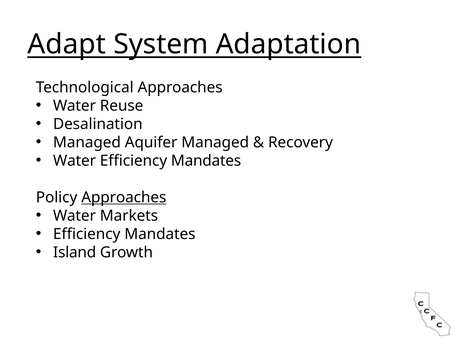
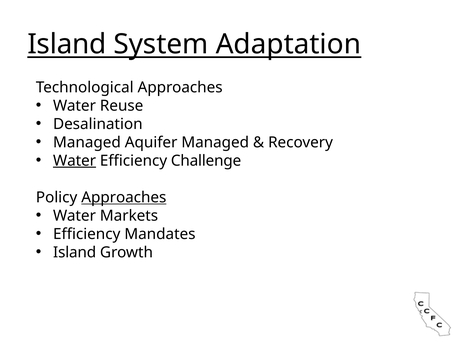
Adapt: Adapt -> Island (67, 44)
Water underline: none -> present (75, 160)
Mandates: Mandates -> Challenge (206, 160)
